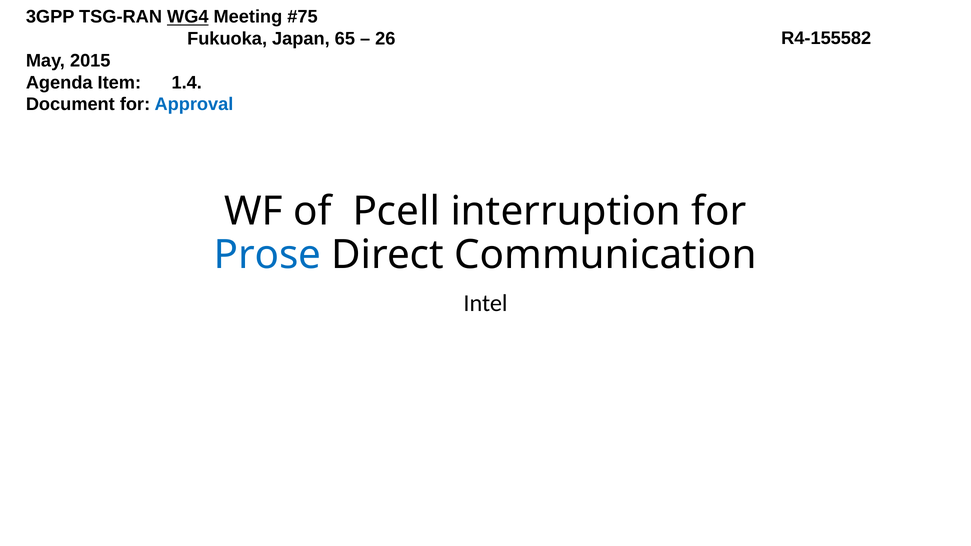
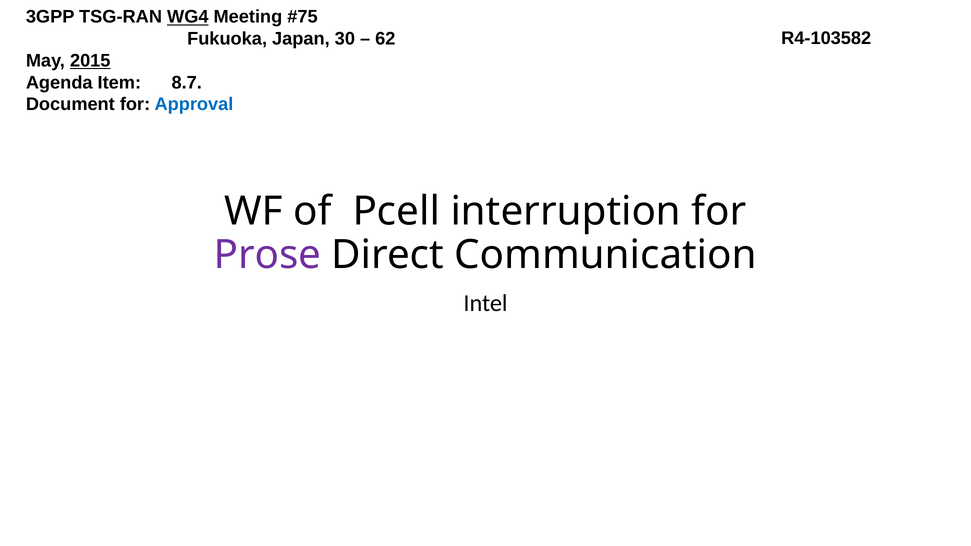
R4-155582: R4-155582 -> R4-103582 (826, 38)
65: 65 -> 30 (345, 39)
26: 26 -> 62 (385, 39)
2015 underline: none -> present (90, 61)
1.4: 1.4 -> 8.7 (187, 83)
Prose colour: blue -> purple (268, 255)
